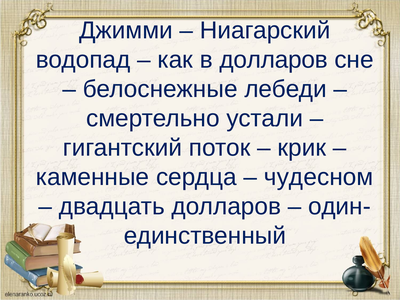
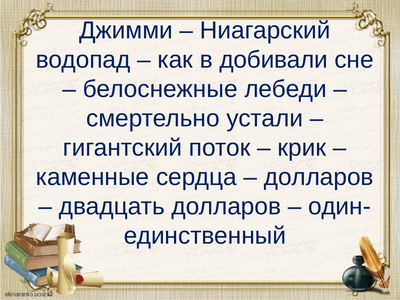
в долларов: долларов -> добивали (274, 60)
чудесном: чудесном -> долларов (319, 177)
